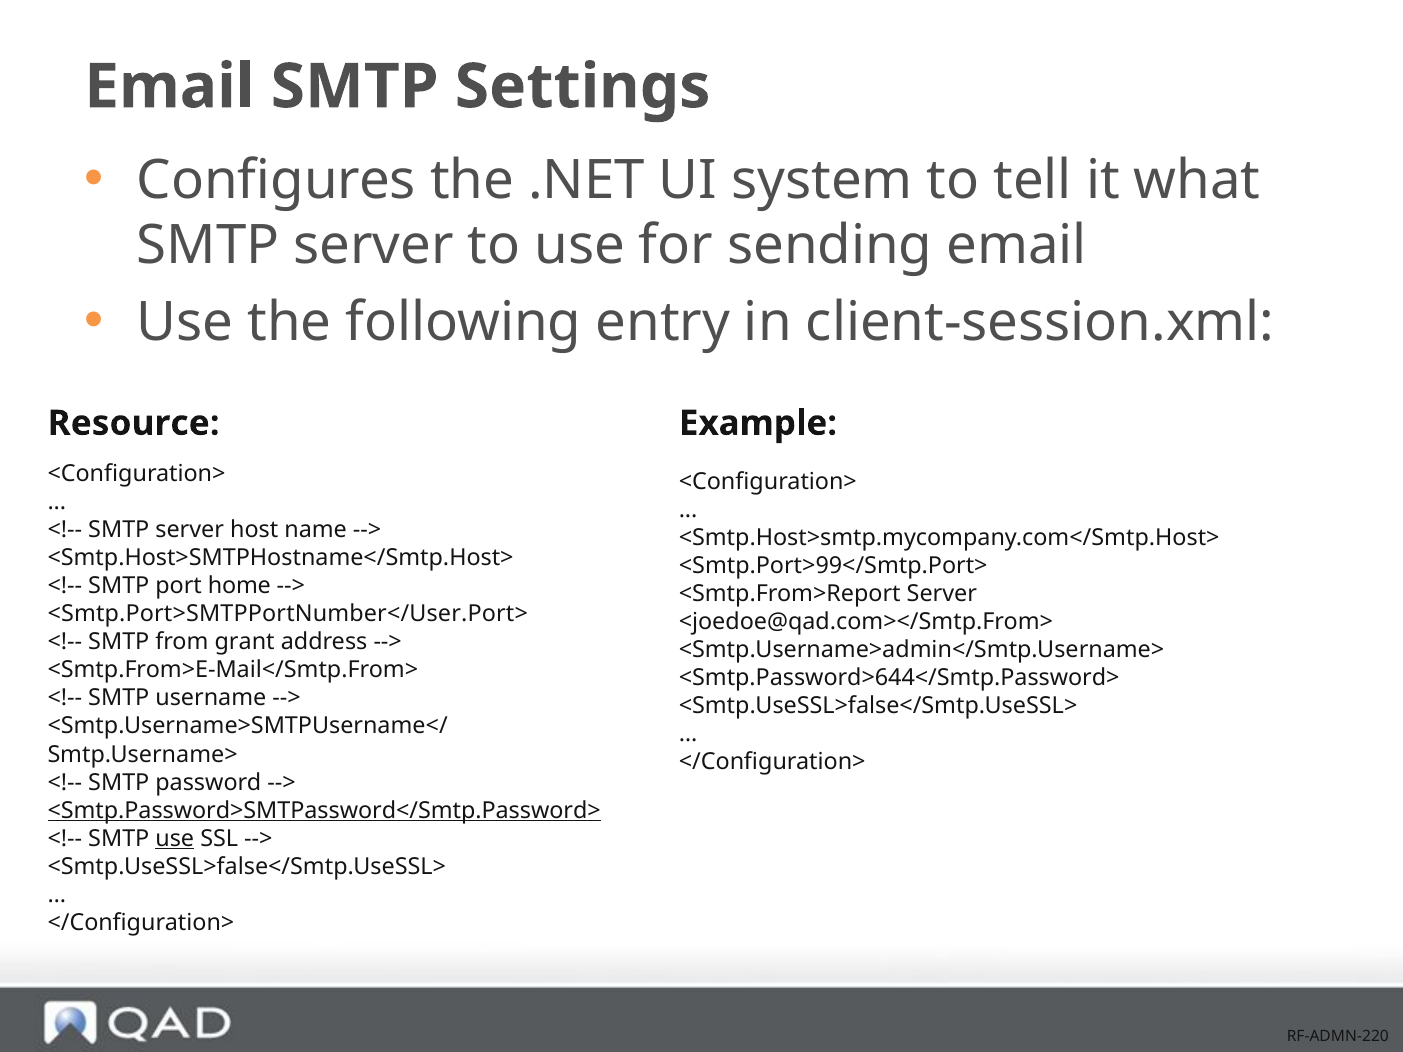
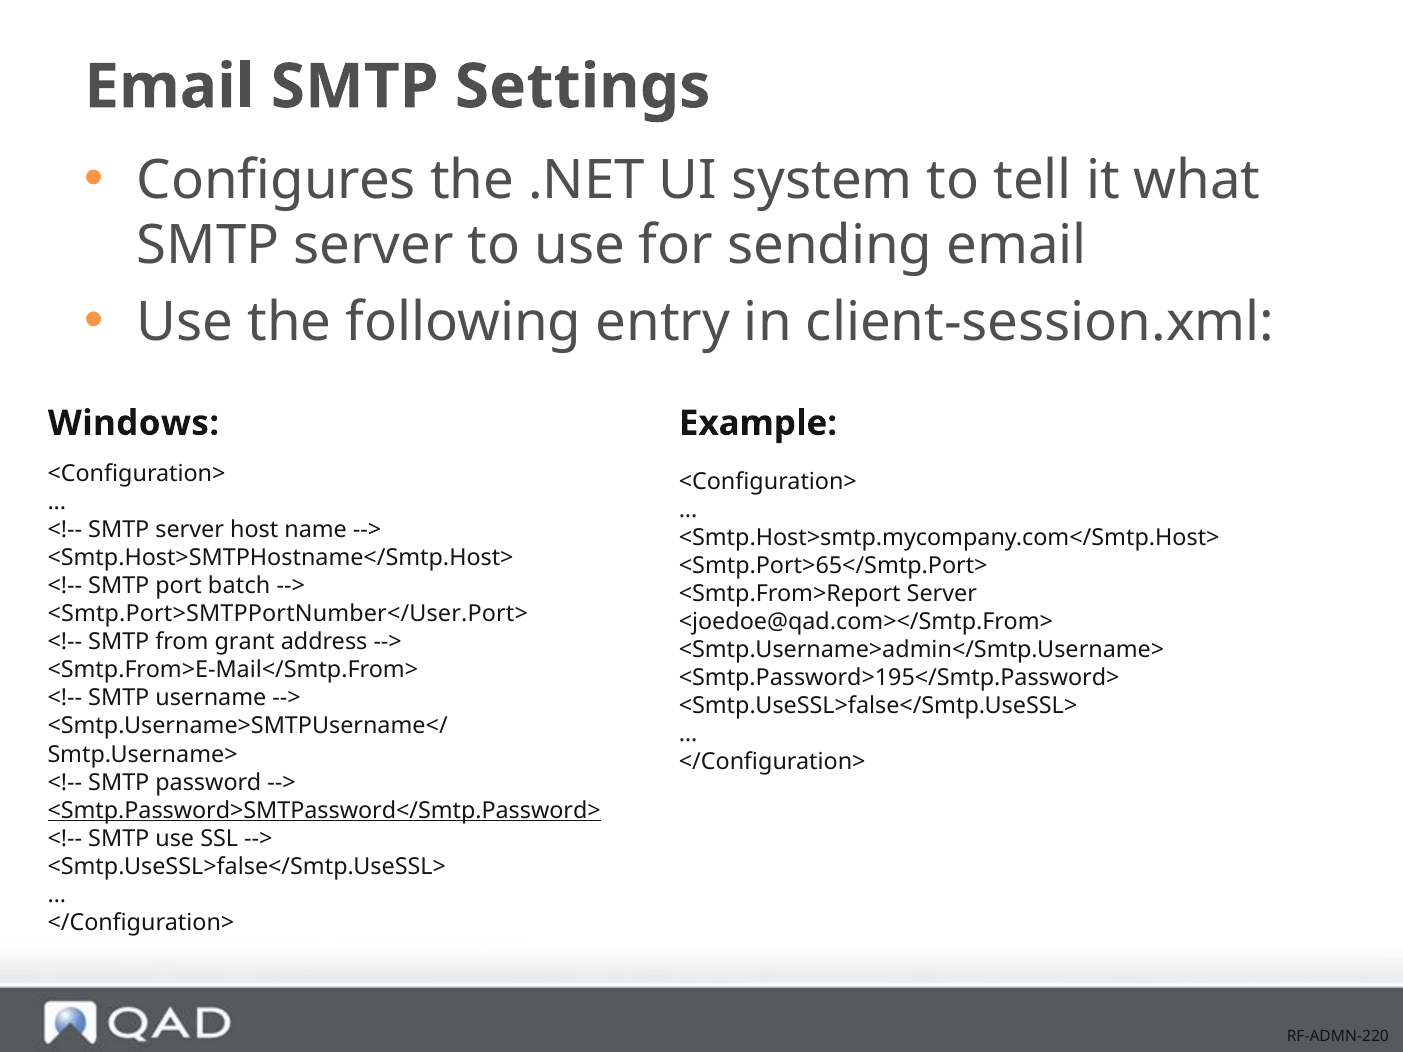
Resource: Resource -> Windows (134, 423)
<Smtp.Port>99</Smtp.Port>: <Smtp.Port>99</Smtp.Port> -> <Smtp.Port>65</Smtp.Port> (833, 566)
home: home -> batch (239, 586)
<Smtp.Password>644</Smtp.Password>: <Smtp.Password>644</Smtp.Password> -> <Smtp.Password>195</Smtp.Password> (899, 678)
use underline: present -> none (175, 839)
